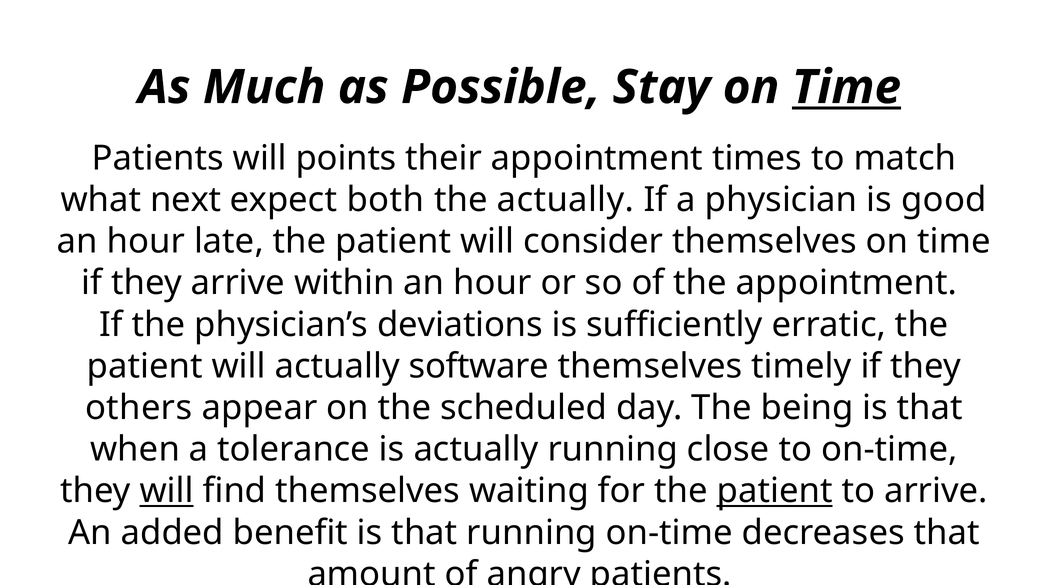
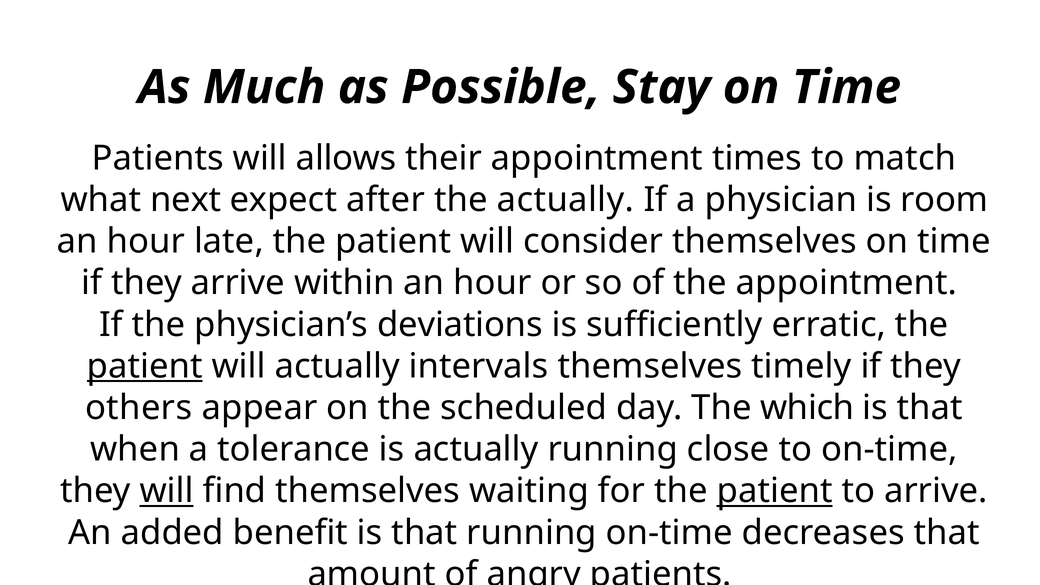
Time underline: present -> none (846, 87)
points: points -> allows (346, 158)
both: both -> after (386, 200)
good: good -> room (944, 200)
patient underline: none -> present (145, 366)
software: software -> intervals (479, 366)
being: being -> which (807, 408)
